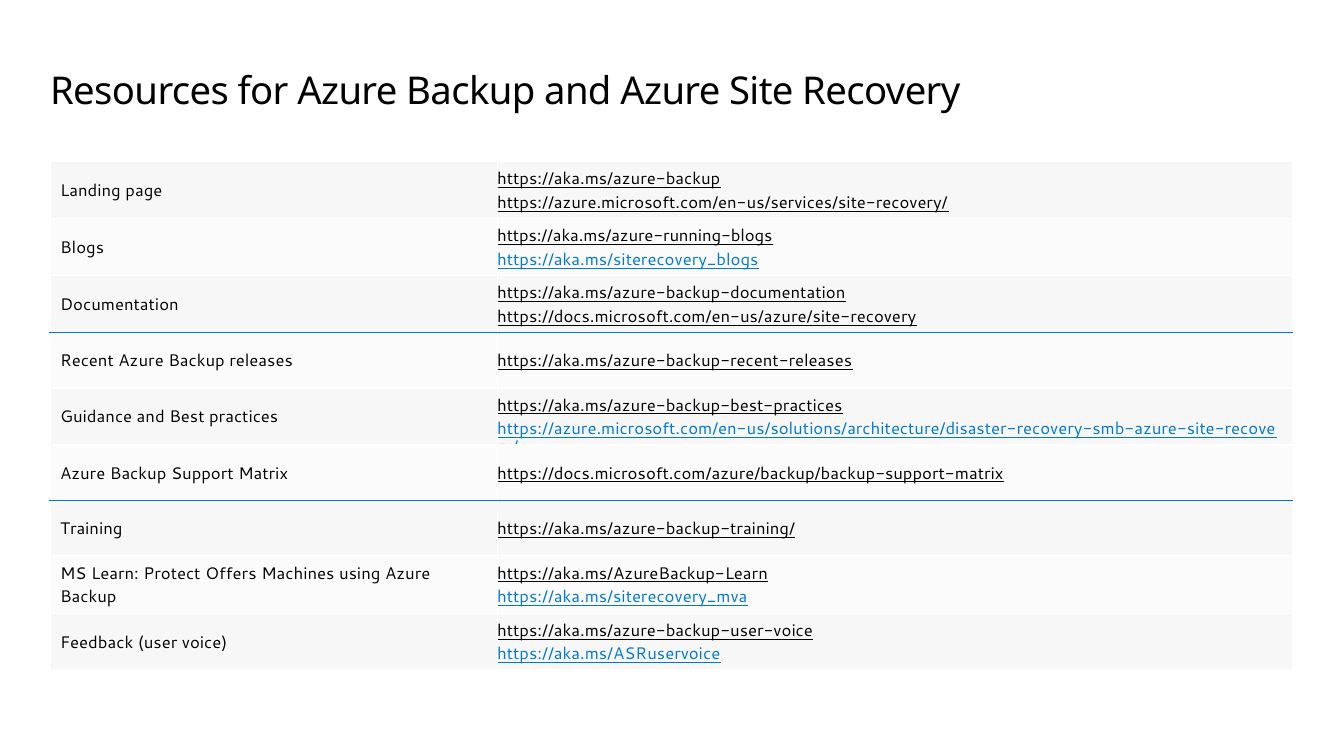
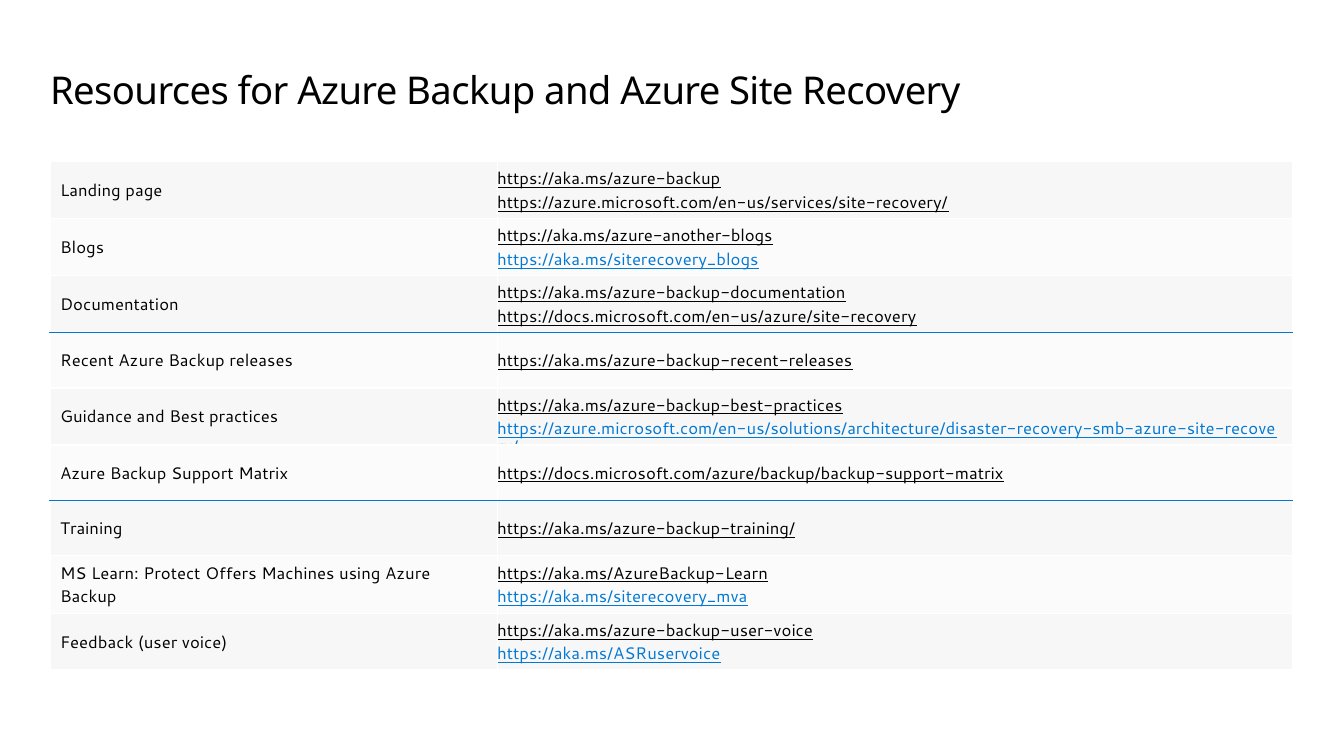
https://aka.ms/azure-running-blogs: https://aka.ms/azure-running-blogs -> https://aka.ms/azure-another-blogs (635, 236)
